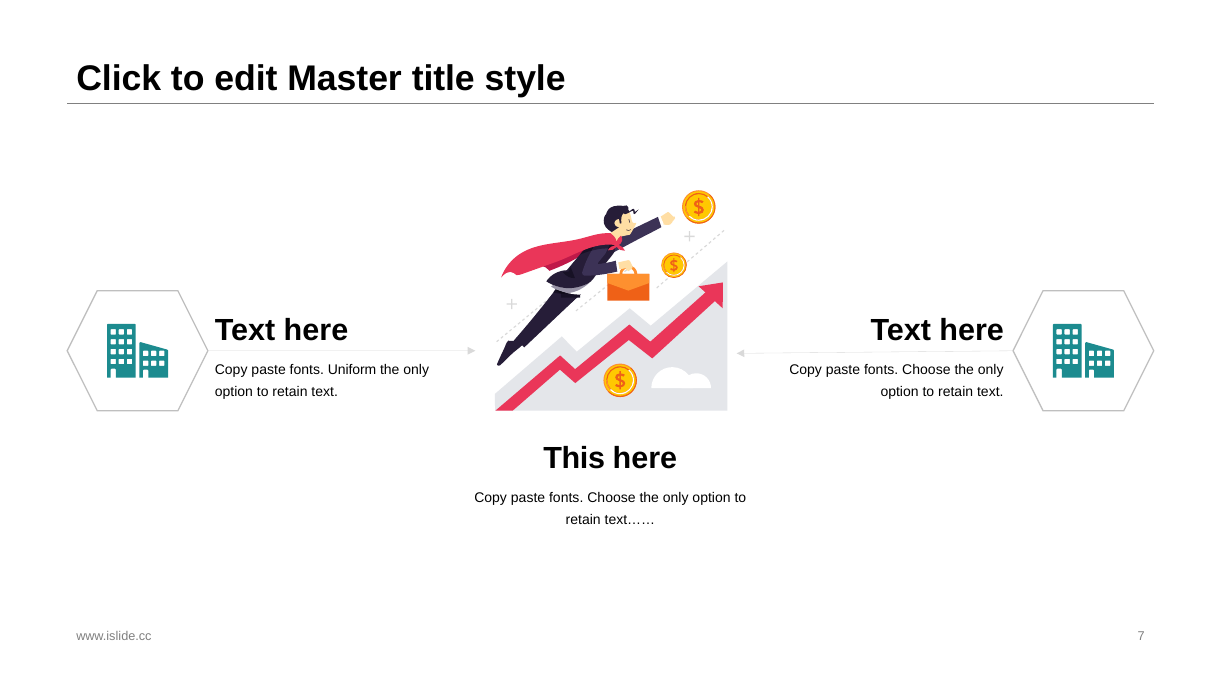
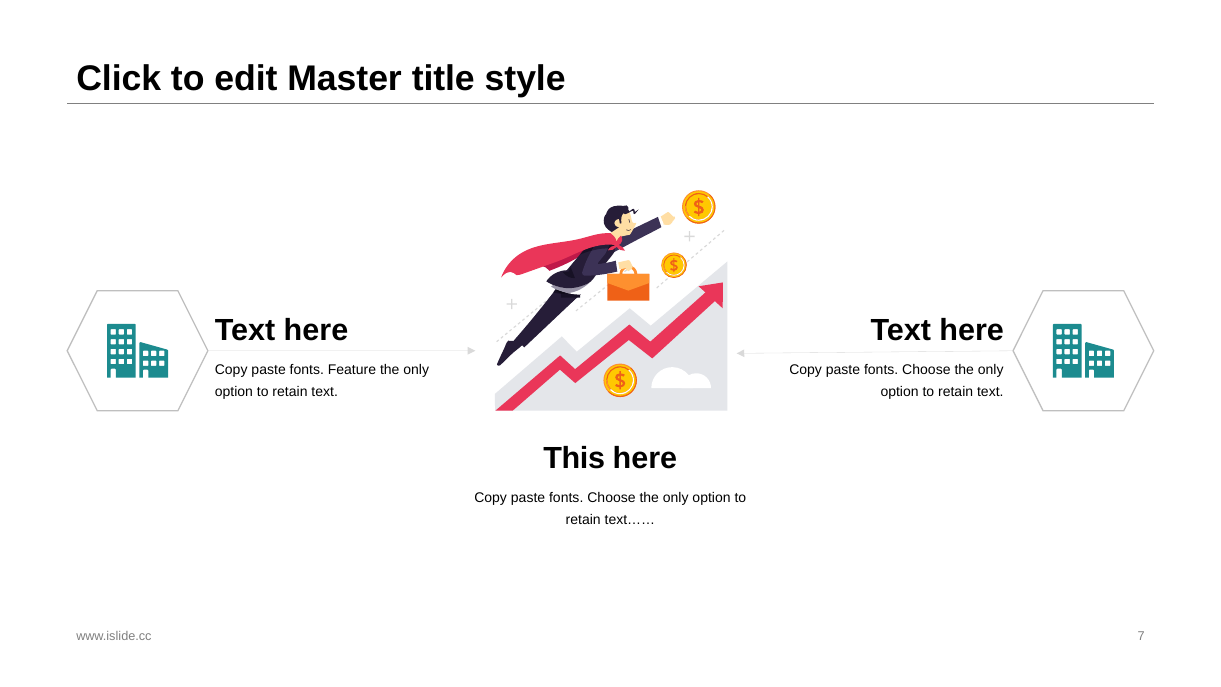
Uniform: Uniform -> Feature (352, 370)
